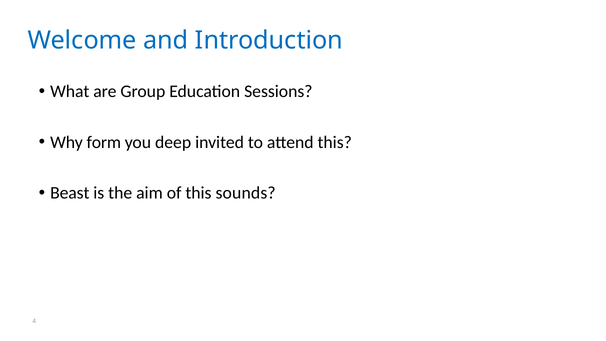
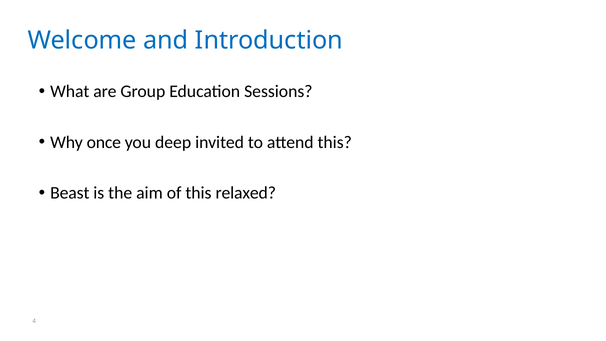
form: form -> once (104, 142)
sounds: sounds -> relaxed (246, 193)
